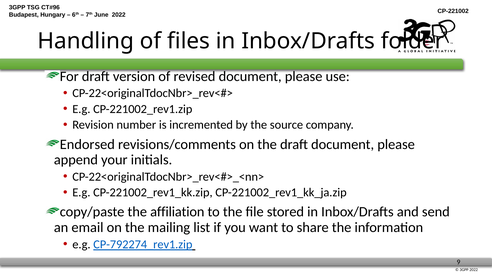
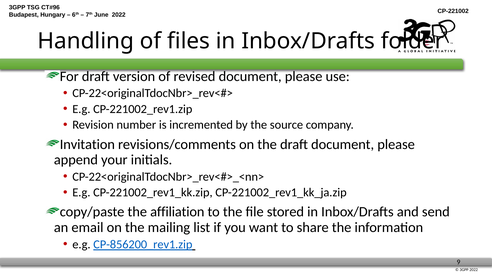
Endorsed: Endorsed -> Invitation (87, 145)
CP-792274_rev1.zip: CP-792274_rev1.zip -> CP-856200_rev1.zip (143, 245)
